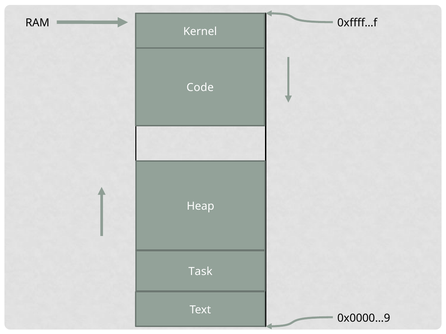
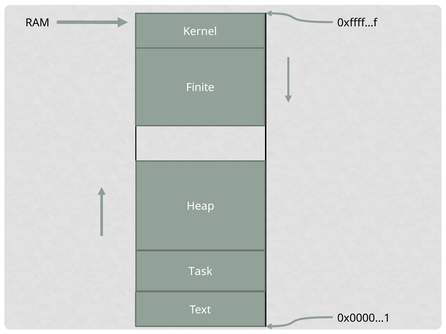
Code: Code -> Finite (200, 88)
0x0000…9: 0x0000…9 -> 0x0000…1 (364, 318)
